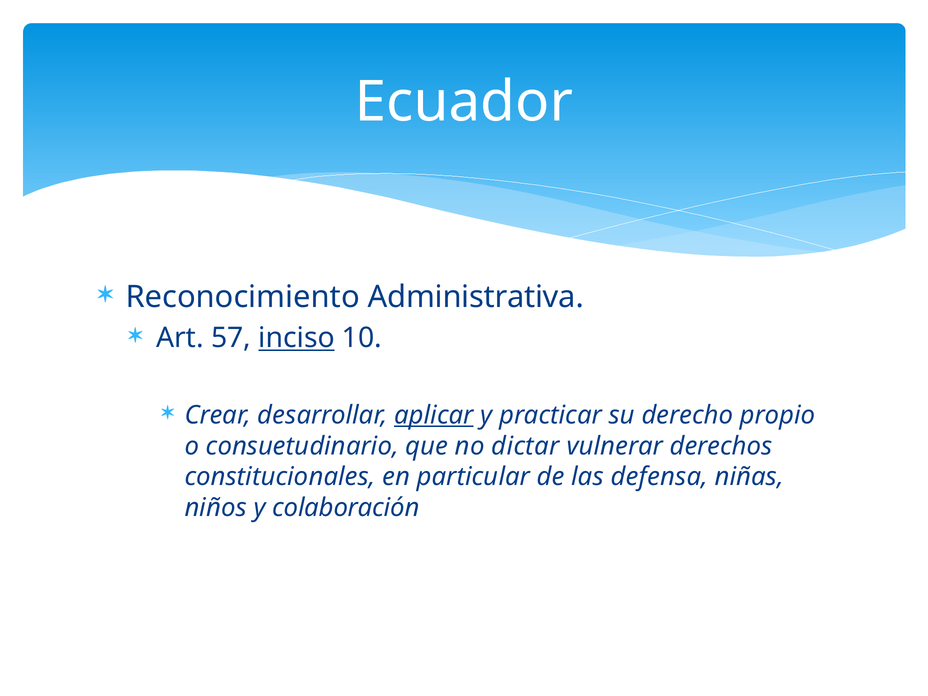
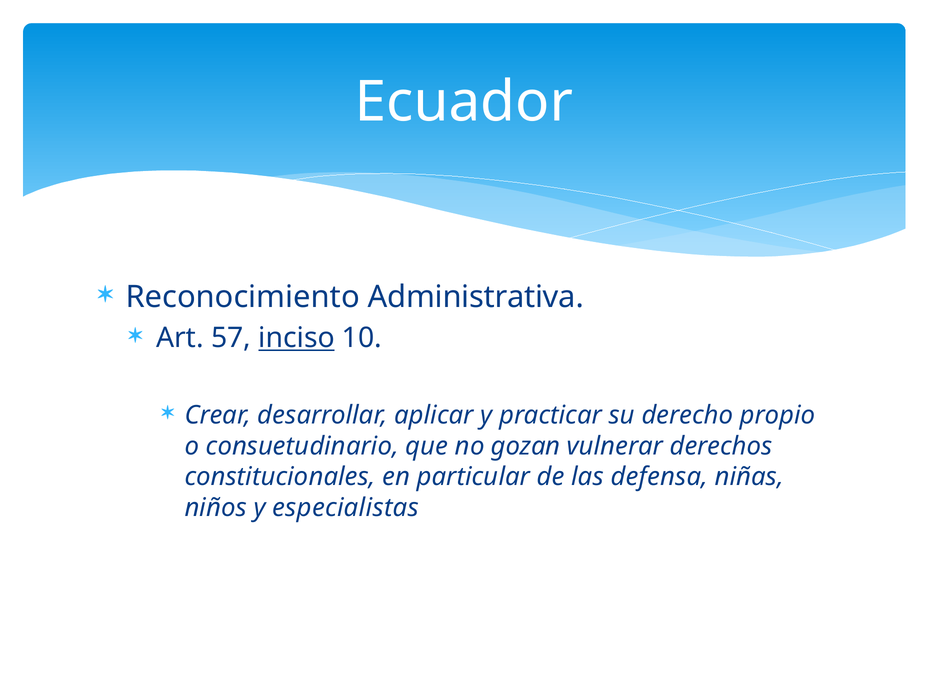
aplicar underline: present -> none (434, 415)
dictar: dictar -> gozan (526, 446)
colaboración: colaboración -> especialistas (346, 508)
